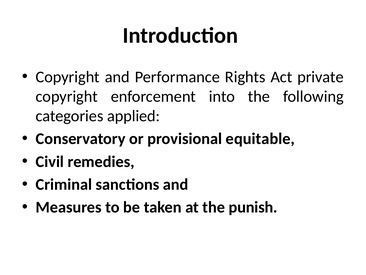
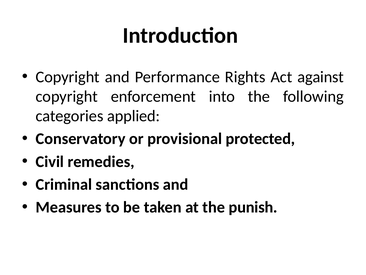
private: private -> against (321, 77)
equitable: equitable -> protected (260, 139)
